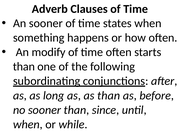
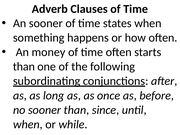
modify: modify -> money (49, 52)
as than: than -> once (109, 96)
